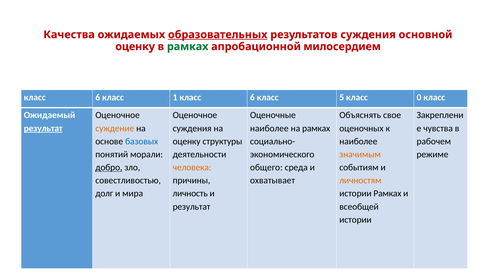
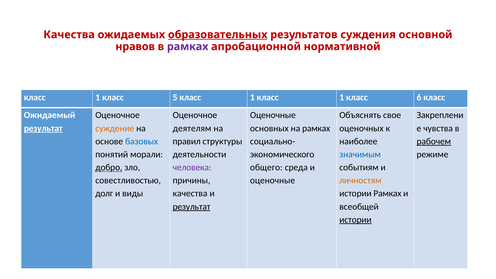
оценку: оценку -> нравов (135, 47)
рамках colour: green -> purple (188, 47)
милосердием: милосердием -> нормативной (342, 47)
6: 6 -> 1 (98, 97)
1: 1 -> 5 (175, 97)
6: 6 -> 1 (252, 97)
5: 5 -> 1 (342, 97)
0: 0 -> 6 (419, 97)
суждения: суждения -> деятелям (192, 128)
наиболее: наиболее -> основных (269, 128)
оценку: оценку -> правил (187, 141)
рабочем underline: none -> present (434, 141)
значимым colour: orange -> blue (360, 154)
человека colour: orange -> purple (192, 167)
охватывает: охватывает -> оценочные (273, 180)
мира: мира -> виды (133, 194)
личность: личность -> качества (190, 194)
результат underline: none -> present (192, 207)
истории underline: none -> present (355, 220)
